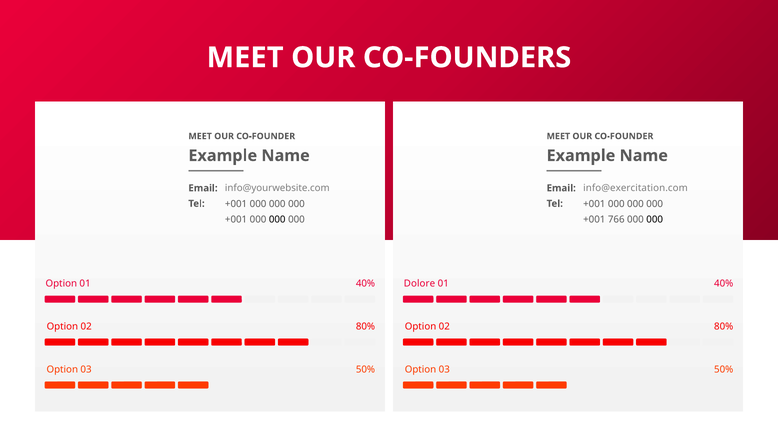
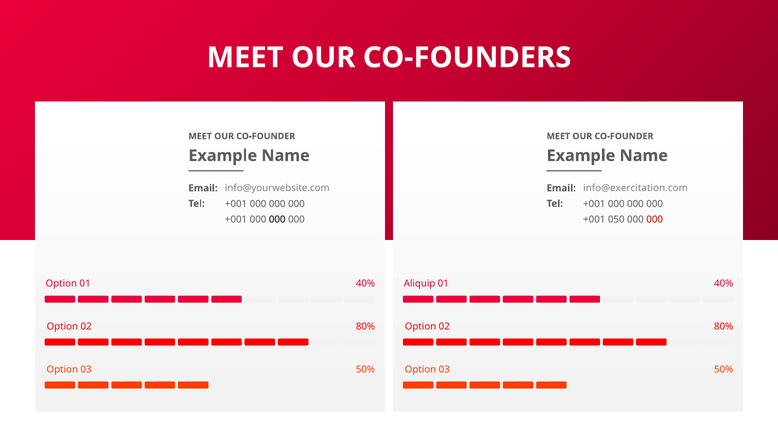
766: 766 -> 050 (616, 220)
000 colour: black -> red (655, 220)
Dolore: Dolore -> Aliquip (420, 284)
